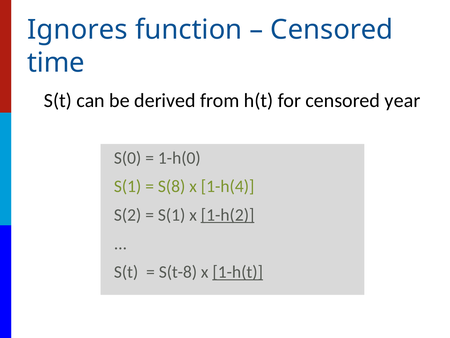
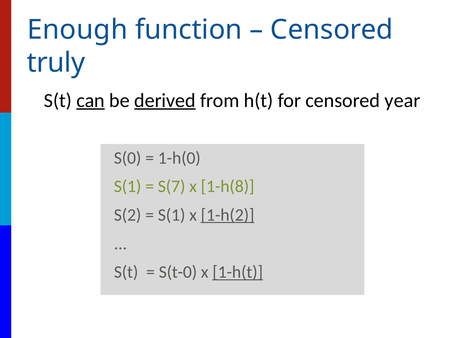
Ignores: Ignores -> Enough (77, 30)
time: time -> truly (56, 63)
can underline: none -> present (91, 100)
derived underline: none -> present (165, 100)
S(8: S(8 -> S(7 (172, 186)
1-h(4: 1-h(4 -> 1-h(8 (228, 186)
S(t-8: S(t-8 -> S(t-0 (178, 272)
